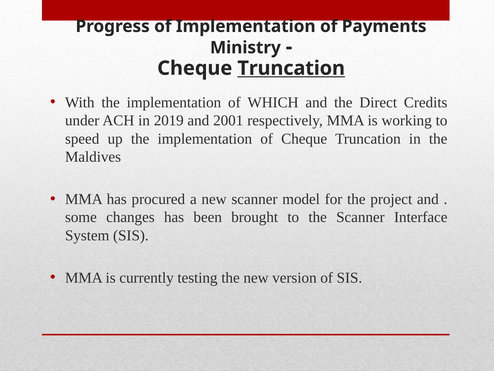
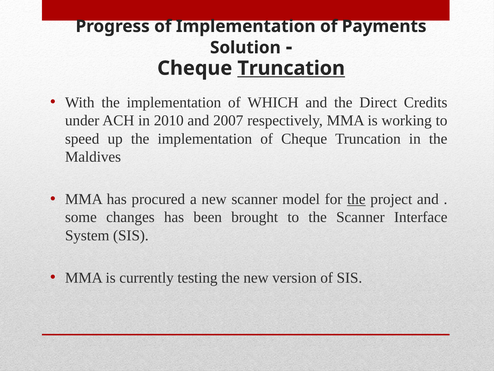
Ministry: Ministry -> Solution (245, 48)
2019: 2019 -> 2010 (169, 120)
2001: 2001 -> 2007 (228, 120)
the underline: none -> present (356, 199)
